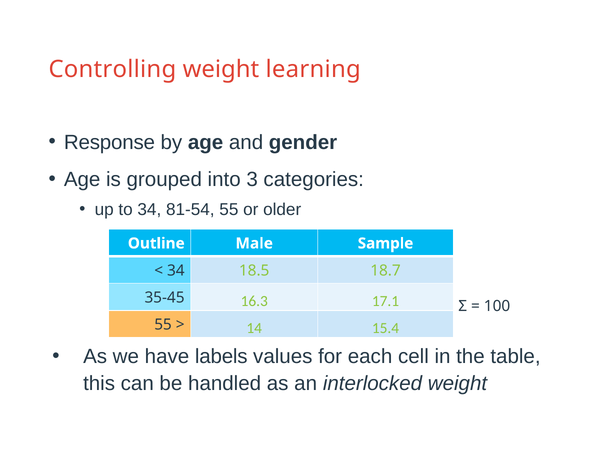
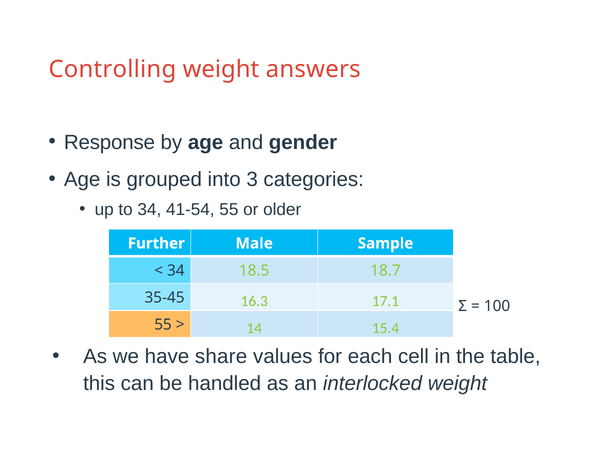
learning: learning -> answers (313, 69)
81-54: 81-54 -> 41-54 (190, 210)
Outline: Outline -> Further (156, 243)
labels: labels -> share (221, 357)
